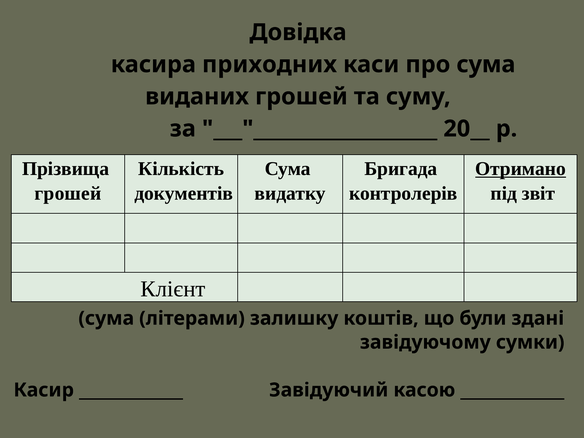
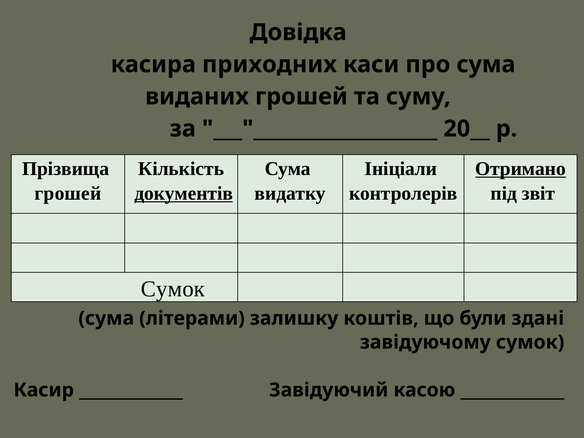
Бригада: Бригада -> Ініціали (401, 169)
документів underline: none -> present (184, 193)
Клієнт: Клієнт -> Сумок (173, 289)
завідуючому сумки: сумки -> сумок (530, 342)
